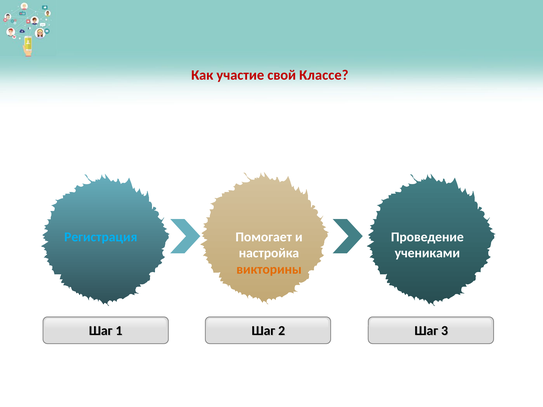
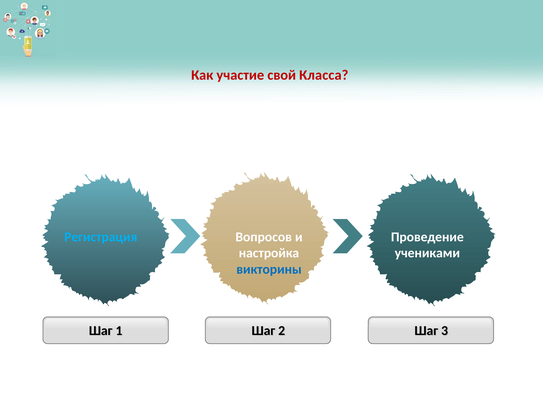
Классе: Классе -> Класса (324, 75)
Помогает: Помогает -> Вопросов (264, 237)
викторины colour: orange -> blue (269, 270)
